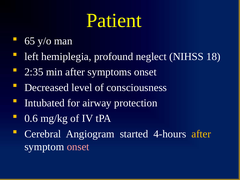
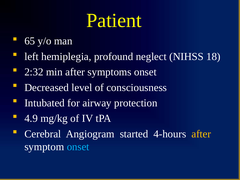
2:35: 2:35 -> 2:32 (34, 72)
0.6: 0.6 -> 4.9 (31, 118)
onset colour: pink -> light blue (78, 147)
